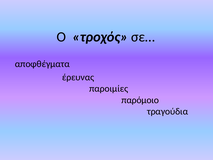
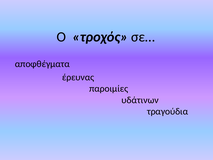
παρόμοιο: παρόμοιο -> υδάτινων (140, 100)
